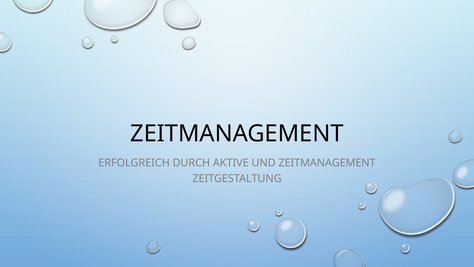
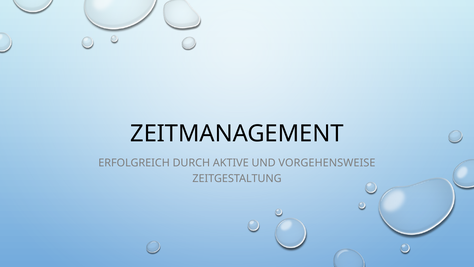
UND ZEITMANAGEMENT: ZEITMANAGEMENT -> VORGEHENSWEISE (327, 163)
